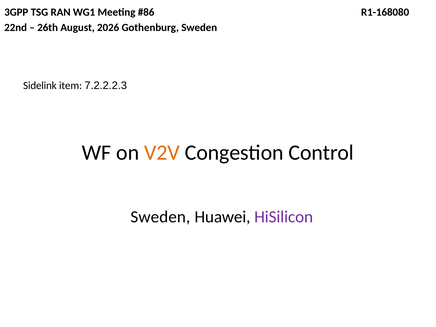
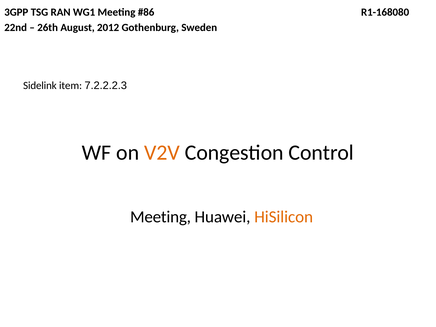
2026: 2026 -> 2012 (108, 28)
Sweden: Sweden -> Meeting (161, 217)
HiSilicon colour: purple -> orange (284, 217)
